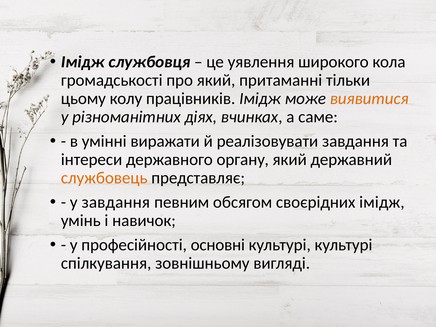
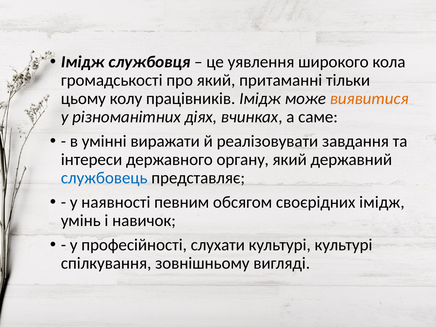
службовець colour: orange -> blue (104, 178)
у завдання: завдання -> наявності (116, 202)
основні: основні -> слухати (218, 245)
